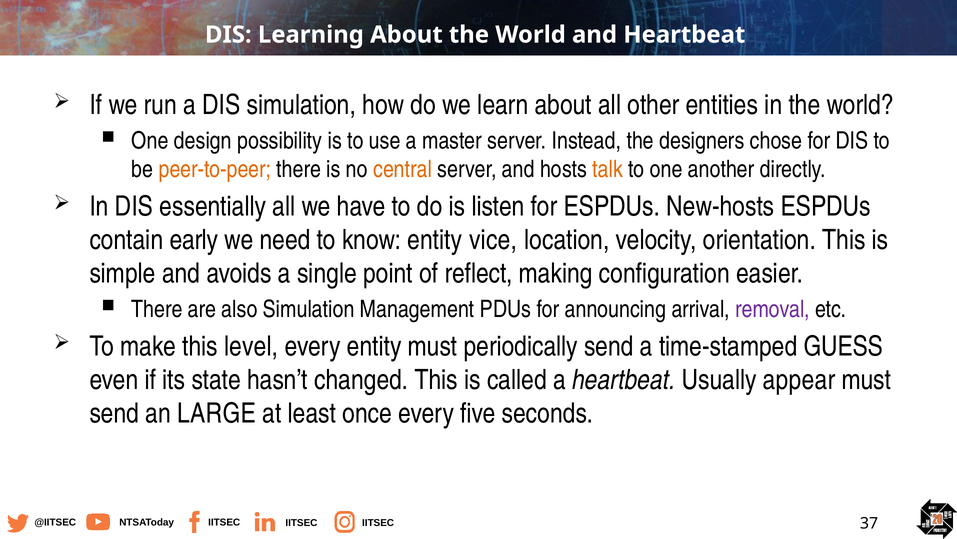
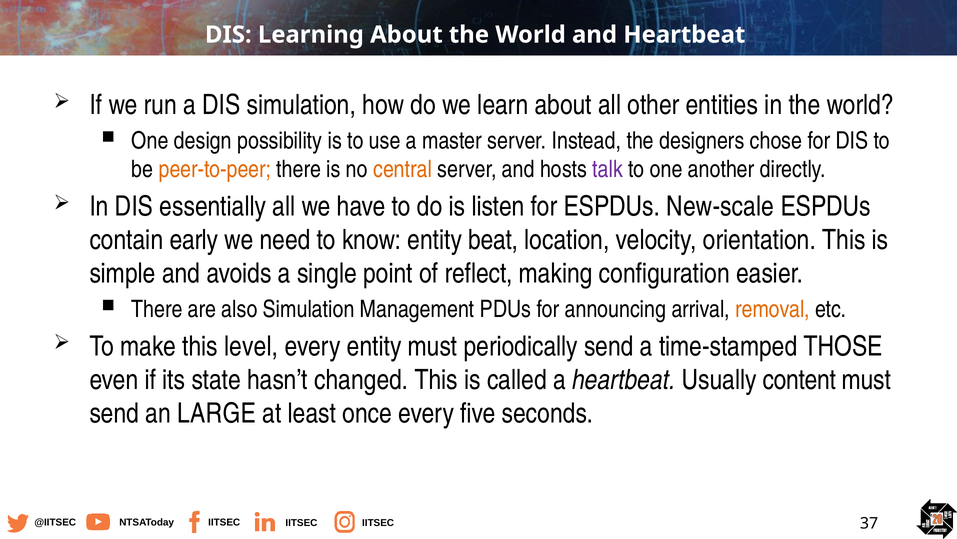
talk colour: orange -> purple (608, 169)
New-hosts: New-hosts -> New-scale (720, 206)
vice: vice -> beat (493, 240)
removal colour: purple -> orange (773, 309)
GUESS: GUESS -> THOSE (843, 346)
appear: appear -> content (799, 379)
